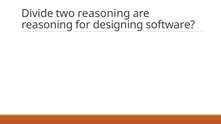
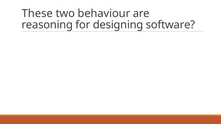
Divide: Divide -> These (37, 13)
two reasoning: reasoning -> behaviour (104, 13)
